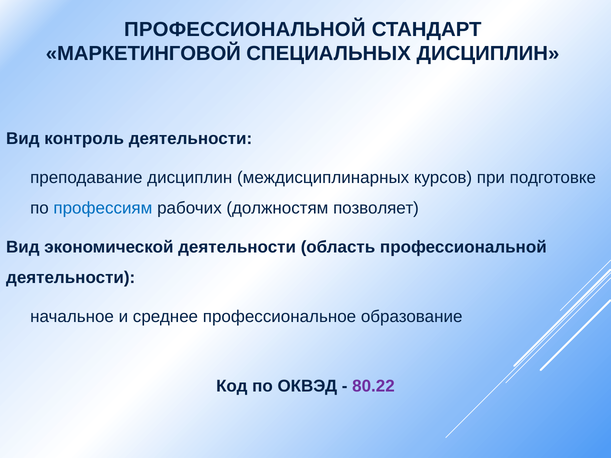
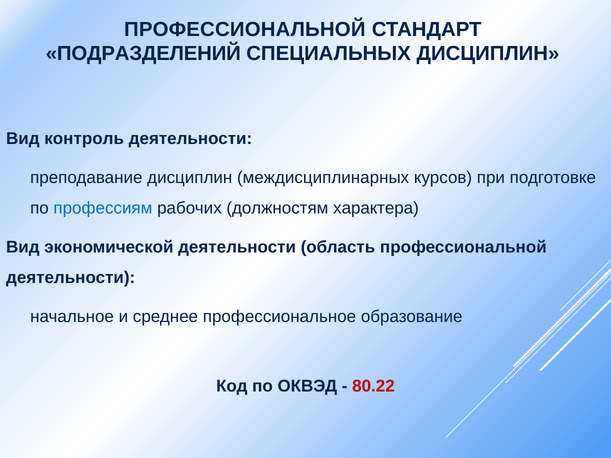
МАРКЕТИНГОВОЙ: МАРКЕТИНГОВОЙ -> ПОДРАЗДЕЛЕНИЙ (143, 54)
позволяет: позволяет -> характера (376, 208)
80.22 colour: purple -> red (373, 387)
